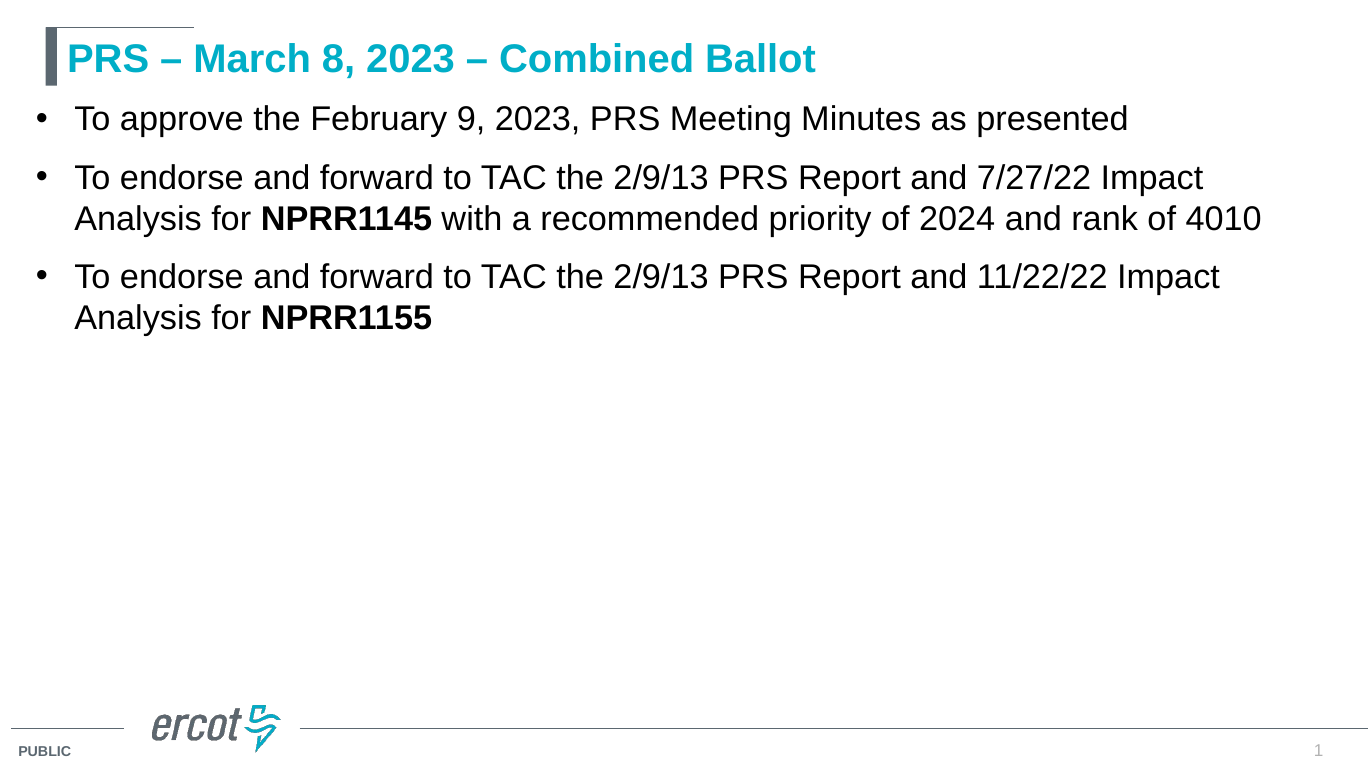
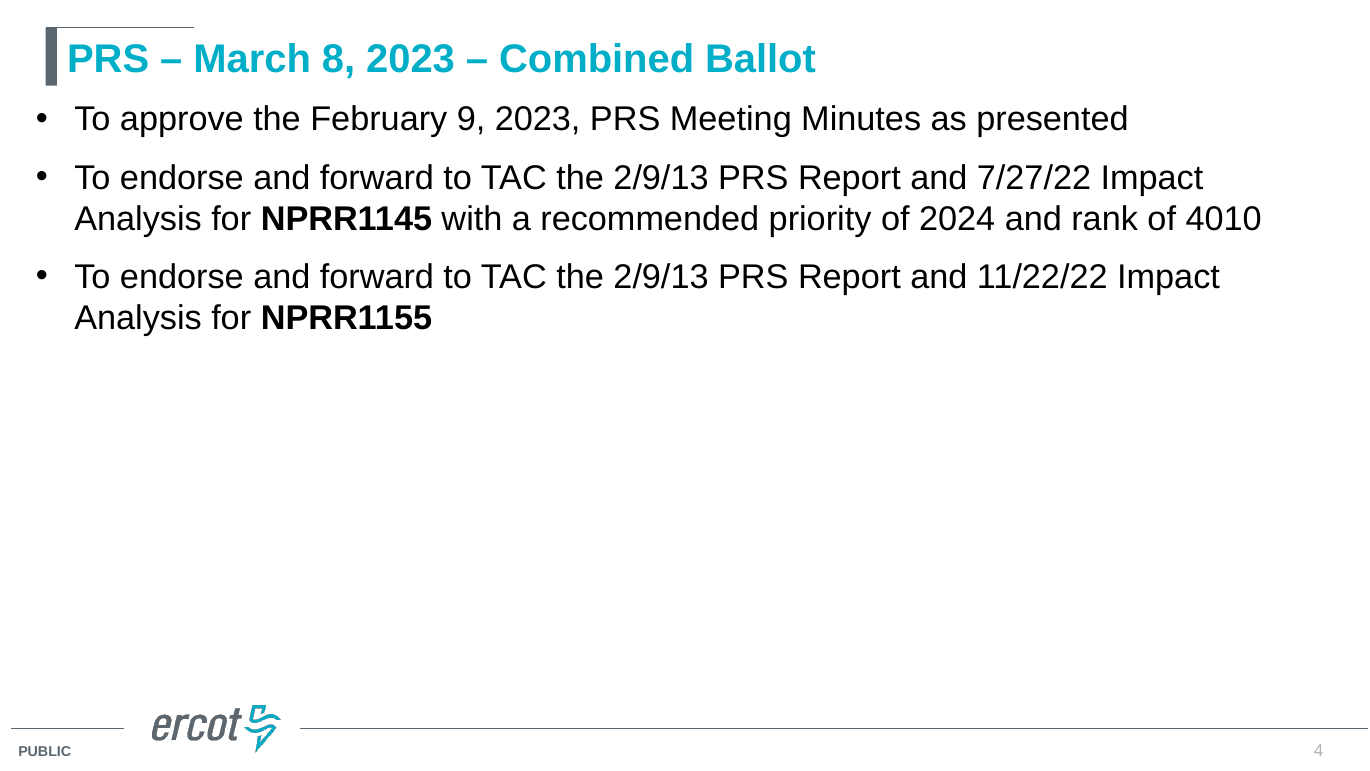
1: 1 -> 4 (1319, 751)
